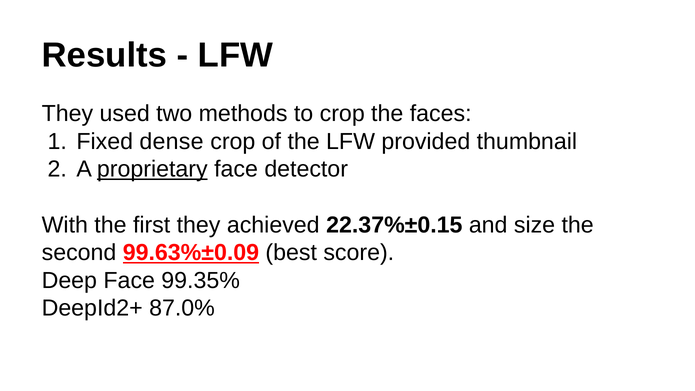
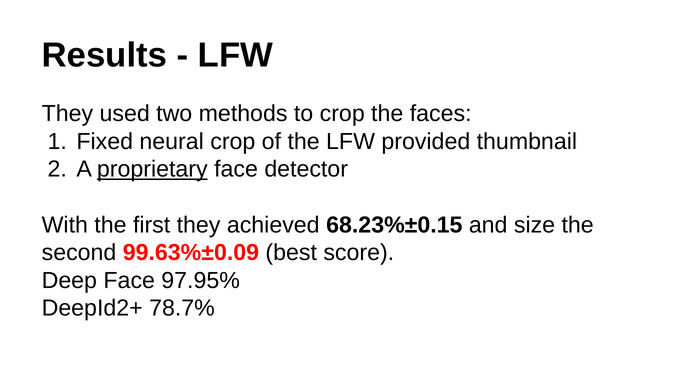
dense: dense -> neural (172, 142)
22.37%±0.15: 22.37%±0.15 -> 68.23%±0.15 (394, 225)
99.63%±0.09 underline: present -> none (191, 253)
99.35%: 99.35% -> 97.95% (201, 281)
87.0%: 87.0% -> 78.7% (182, 308)
